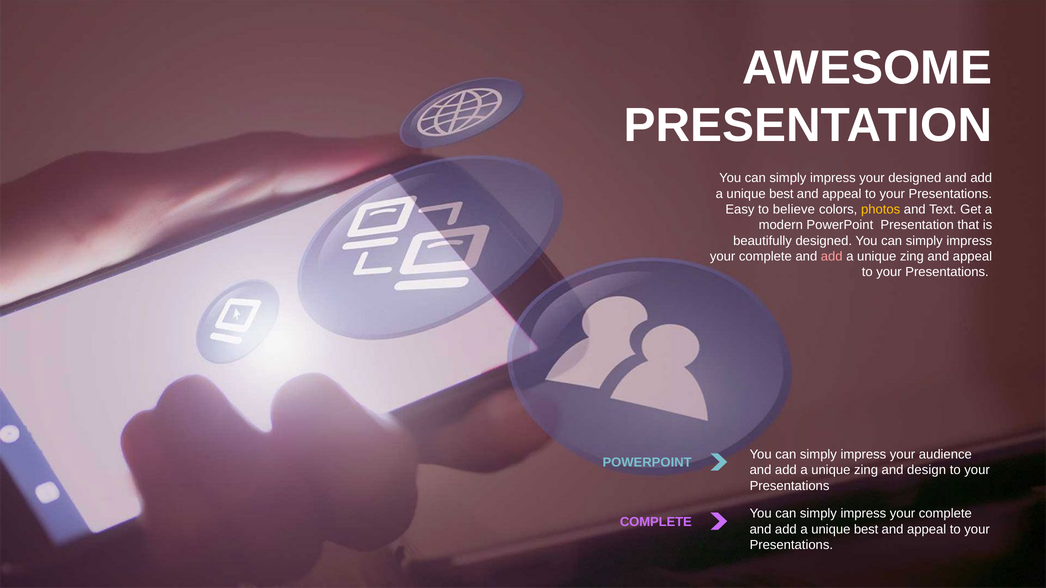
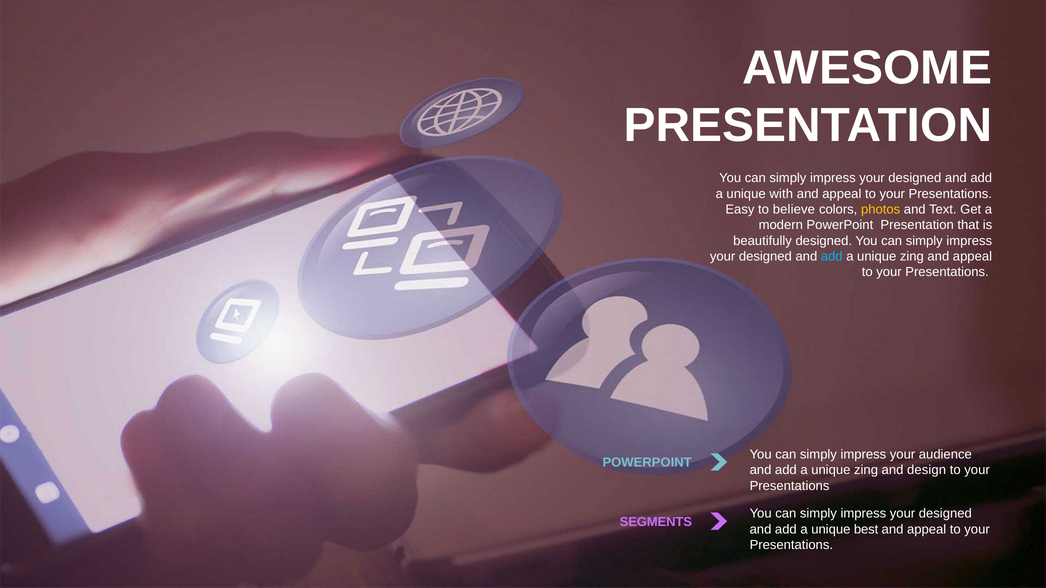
best: best -> with (781, 194)
complete: complete -> designed (765, 257)
add colour: pink -> light blue (832, 257)
complete: complete -> designed (945, 514)
COMPLETE: COMPLETE -> SEGMENTS (656, 522)
